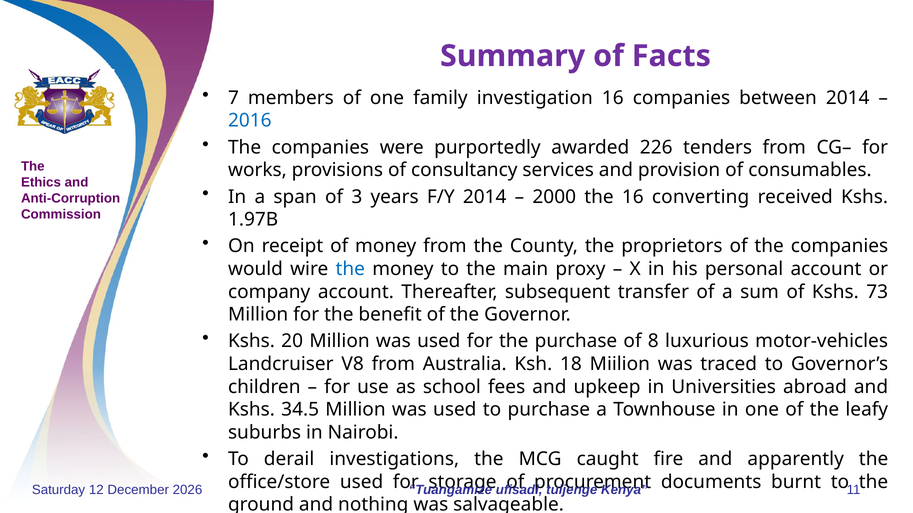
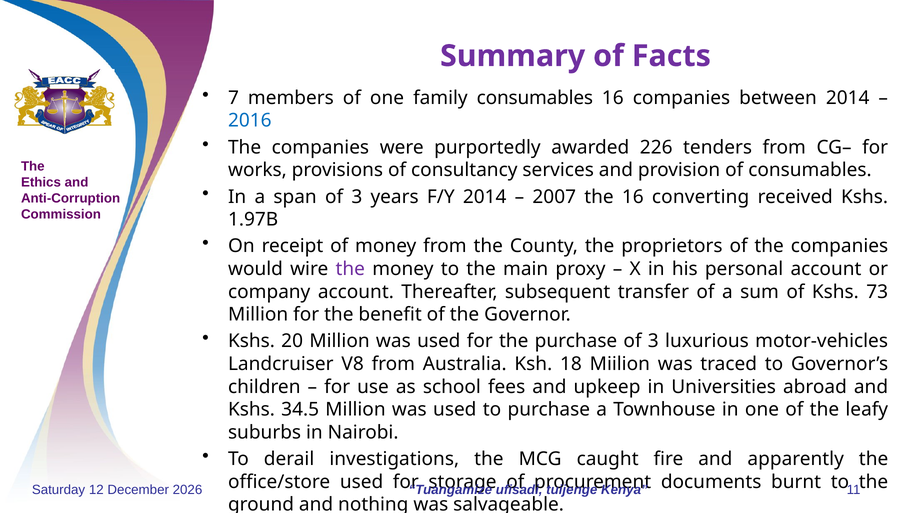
family investigation: investigation -> consumables (535, 98)
2000: 2000 -> 2007 (554, 197)
the colour: blue -> purple (350, 269)
purchase of 8: 8 -> 3 (653, 342)
